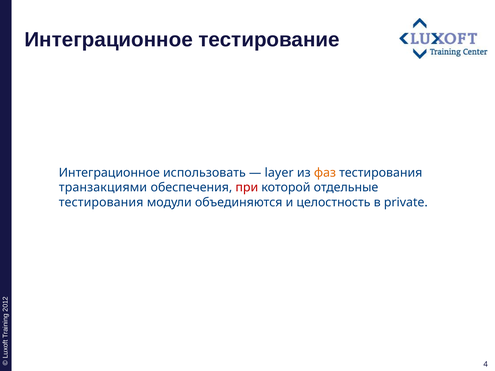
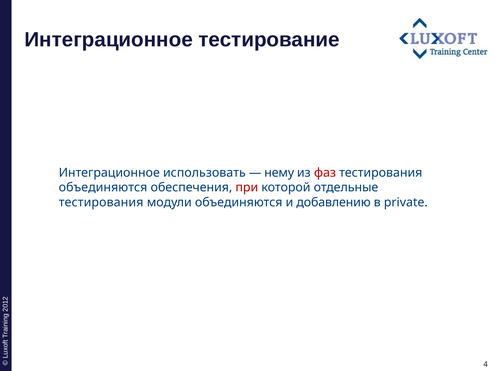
layer: layer -> нему (279, 173)
фаз colour: orange -> red (325, 173)
транзакциями: транзакциями -> объединяются (103, 188)
целостность: целостность -> добавлению (334, 202)
